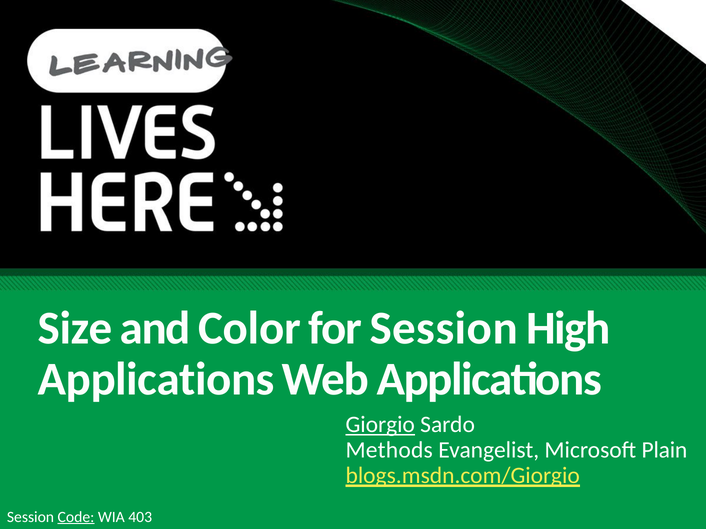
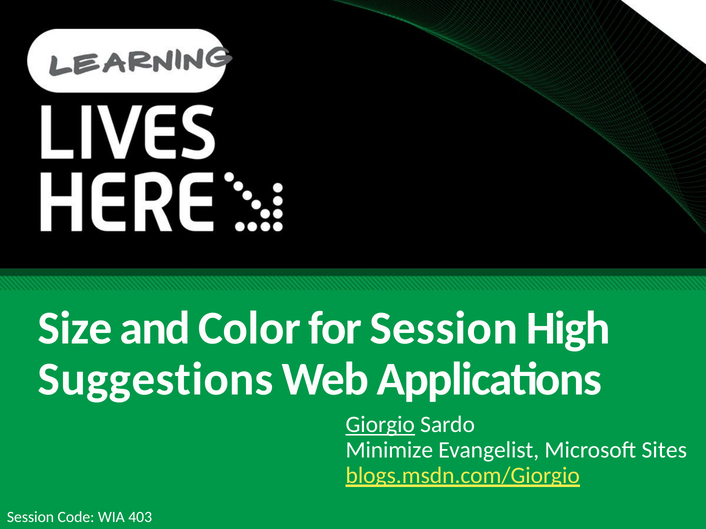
Applications: Applications -> Suggestions (156, 379)
Methods: Methods -> Minimize (389, 450)
Plain: Plain -> Sites (664, 450)
Code underline: present -> none (76, 517)
